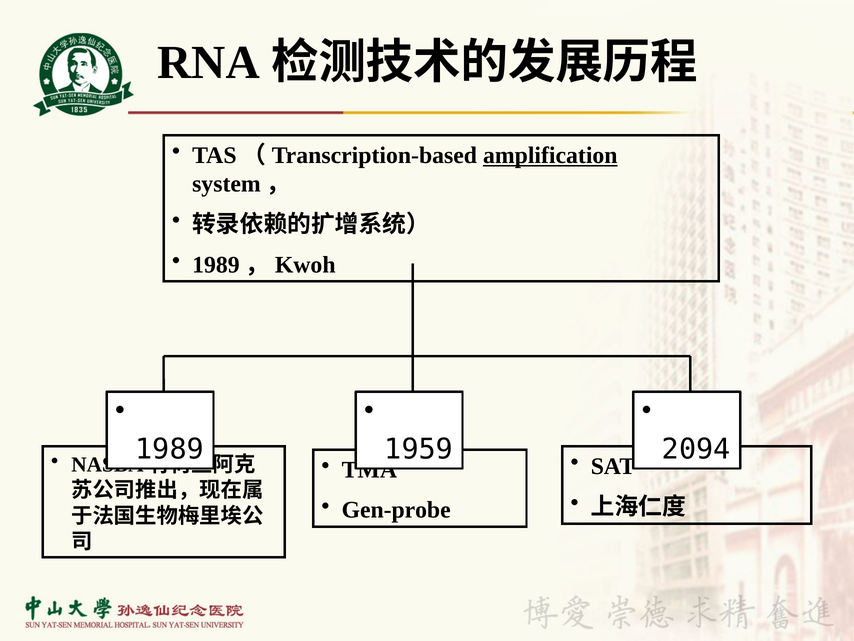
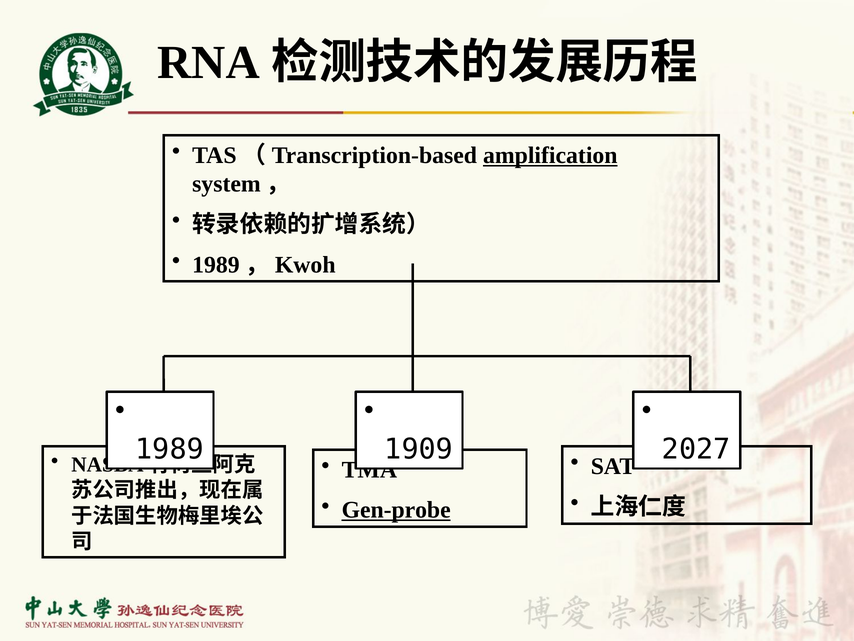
1959: 1959 -> 1909 (419, 449)
2094: 2094 -> 2027 (696, 449)
Gen-probe underline: none -> present (396, 510)
